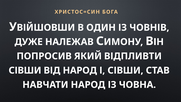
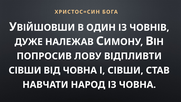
ЯКИЙ: ЯКИЙ -> ЛОВУ (88, 56)
ВІД НАРОД: НАРОД -> ЧОВНА (80, 70)
